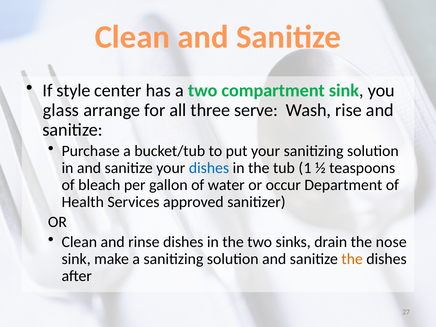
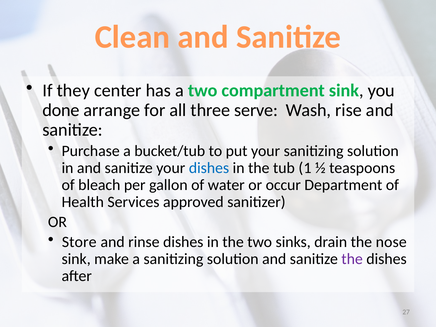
style: style -> they (73, 91)
glass: glass -> done (61, 110)
Clean: Clean -> Store (79, 242)
the colour: orange -> purple (352, 259)
